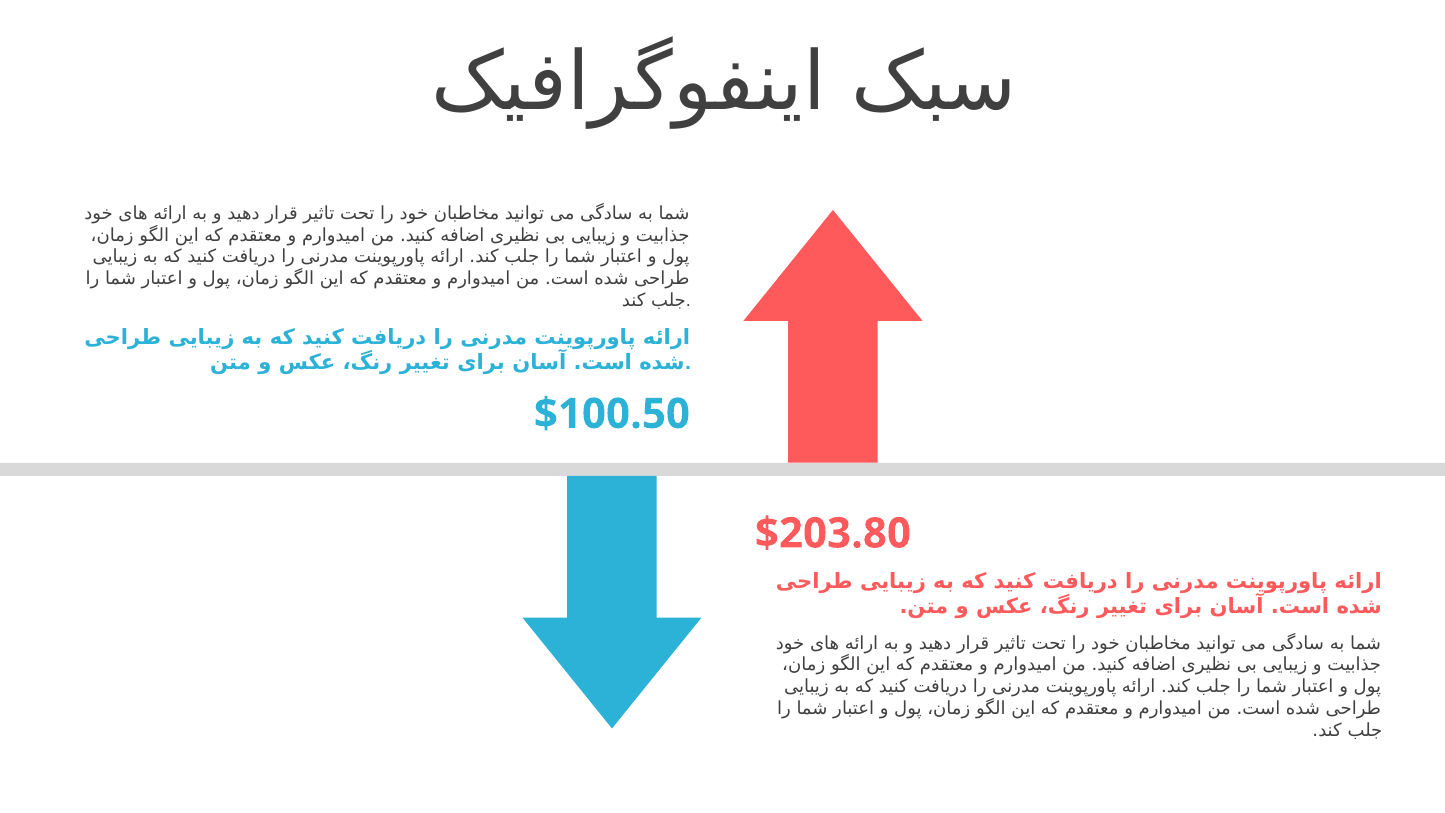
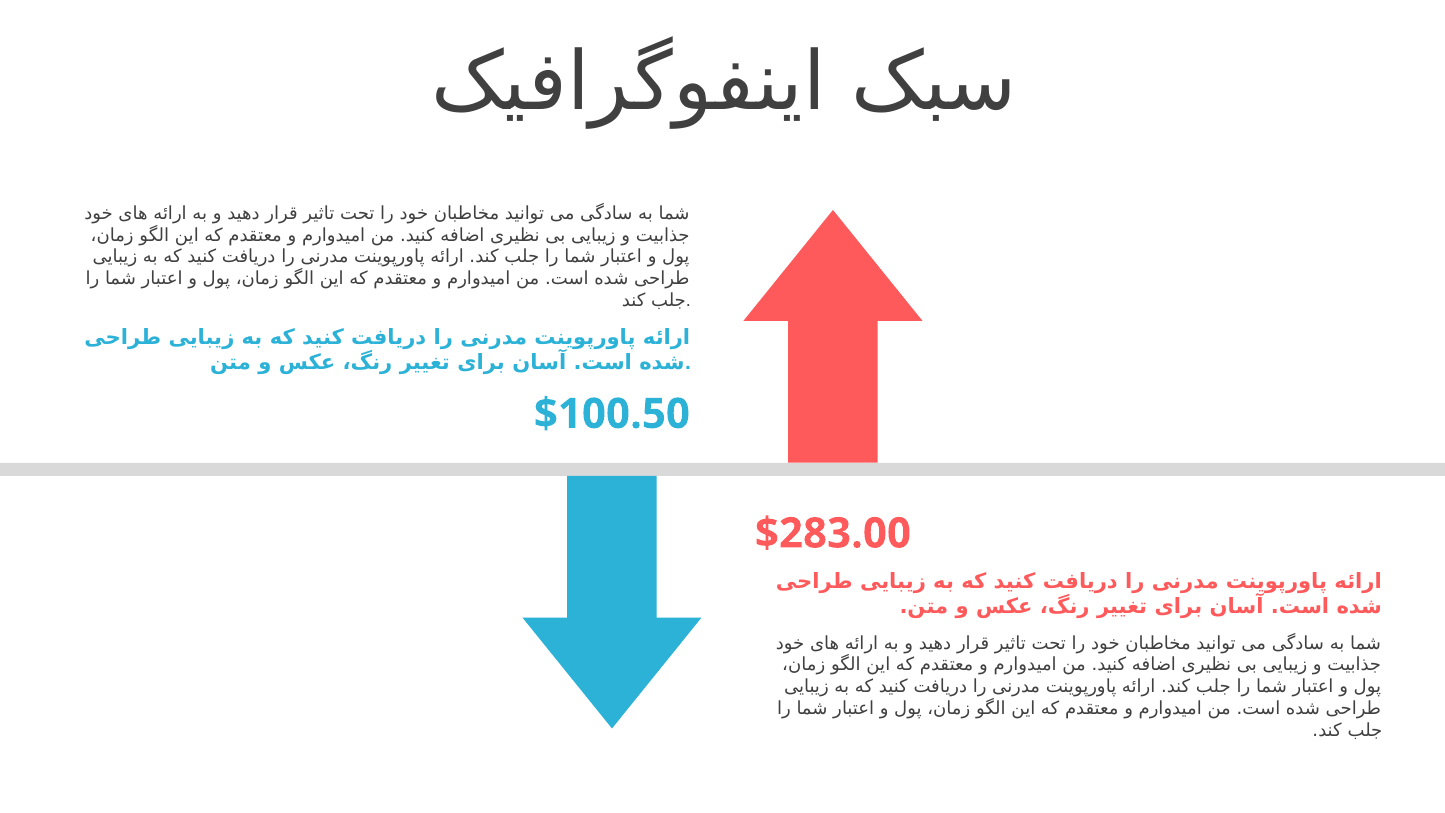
$203.80: $203.80 -> $283.00 (833, 533)
